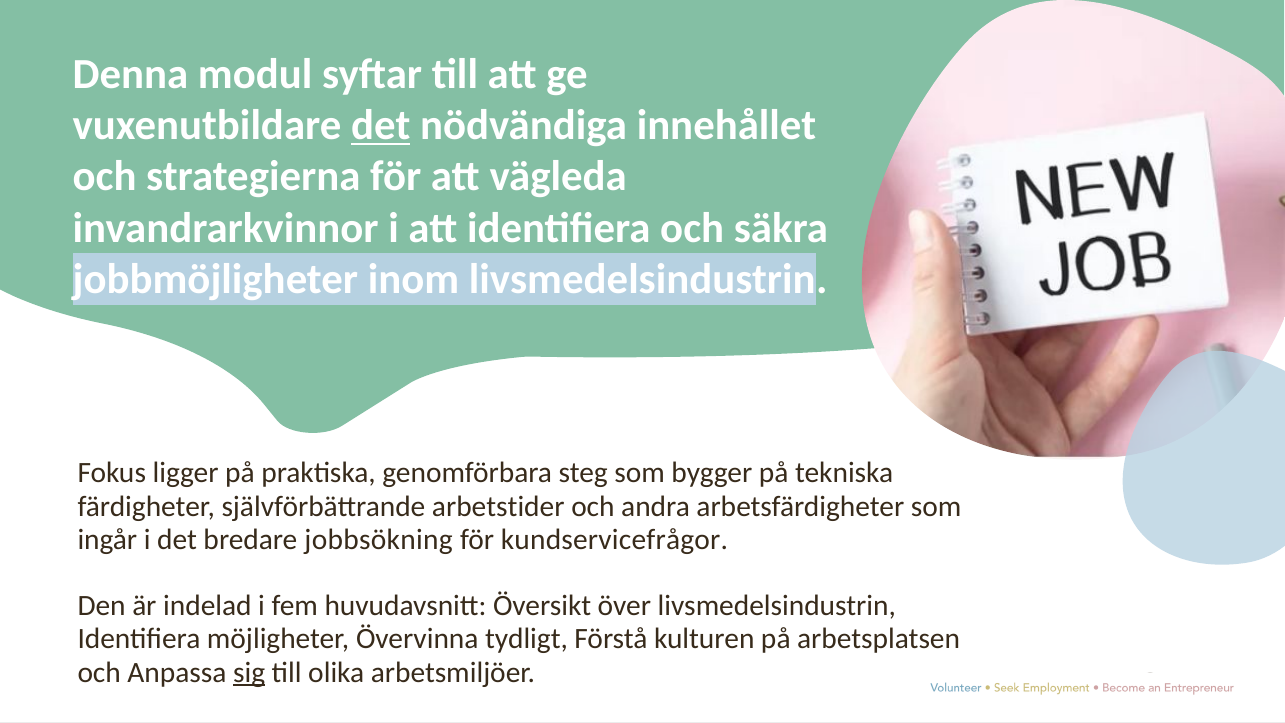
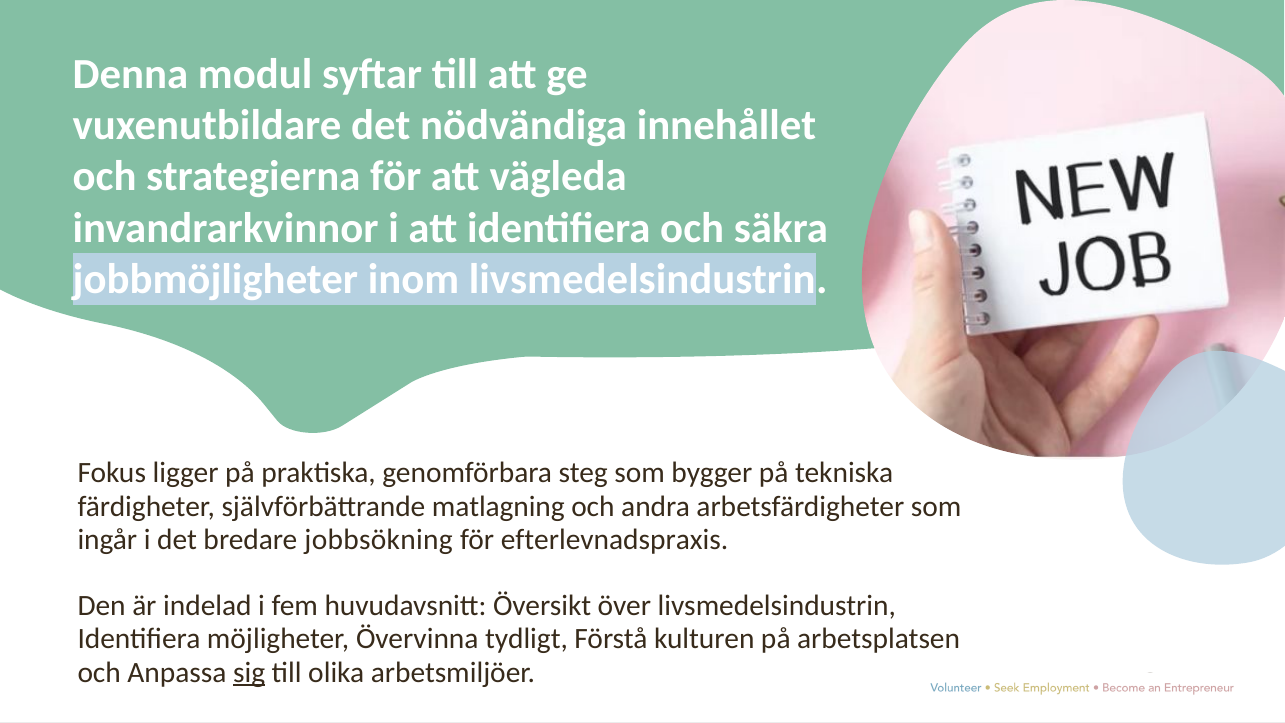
det underline: present -> none (381, 125)
arbetstider: arbetstider -> matlagning (498, 506)
kundservicefrågor: kundservicefrågor -> efterlevnadspraxis (615, 539)
